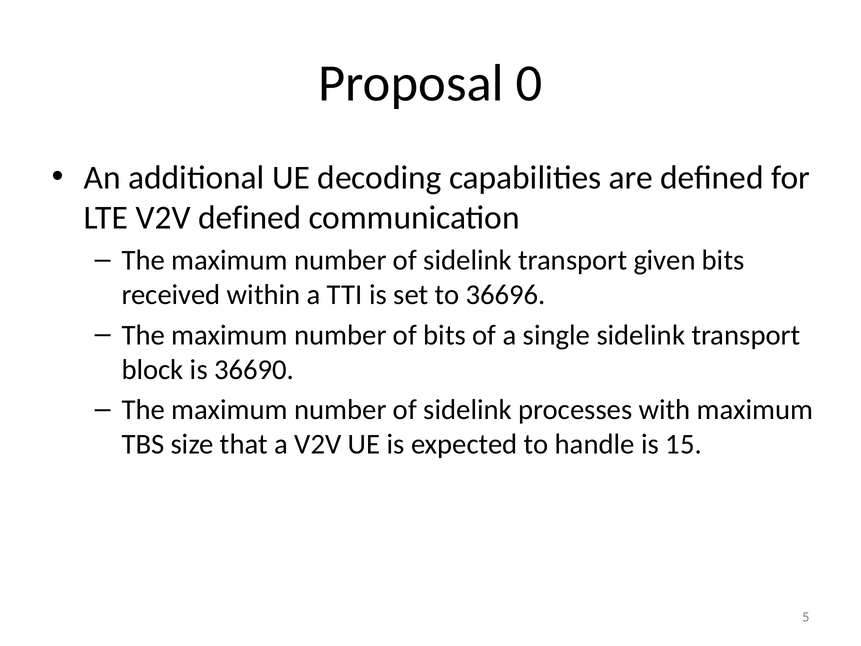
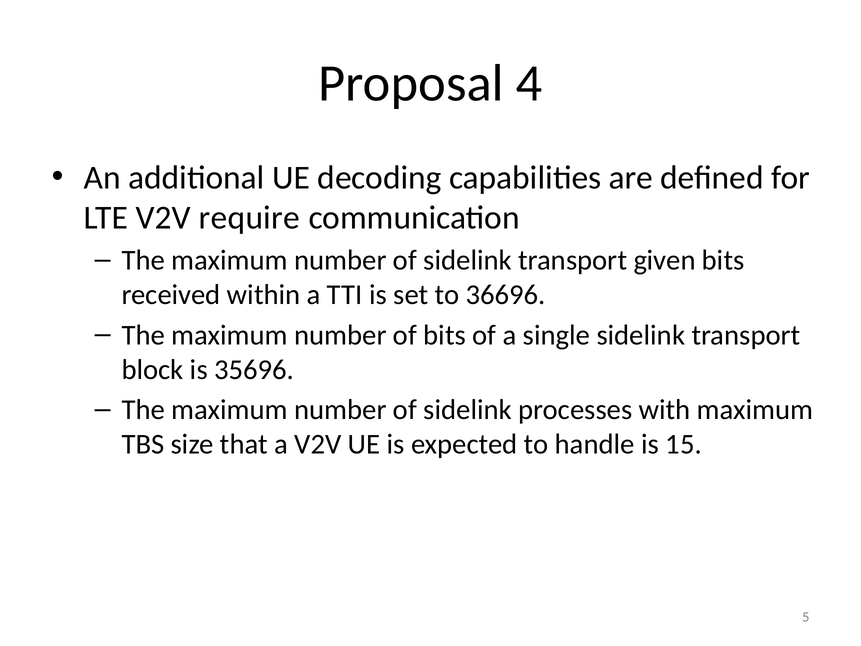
0: 0 -> 4 (529, 83)
V2V defined: defined -> require (249, 218)
36690: 36690 -> 35696 (254, 369)
